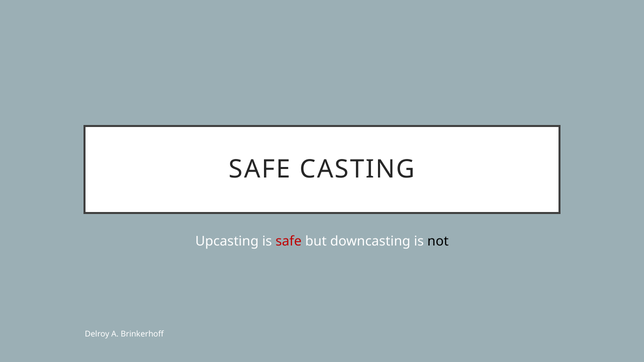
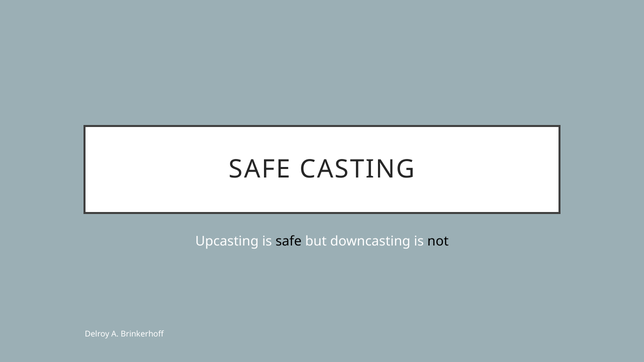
safe colour: red -> black (289, 241)
